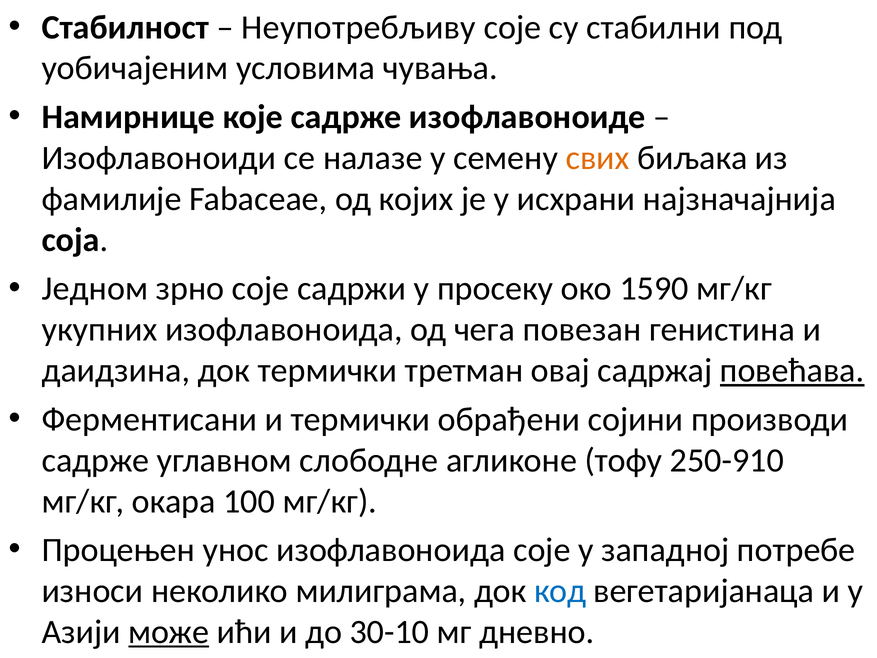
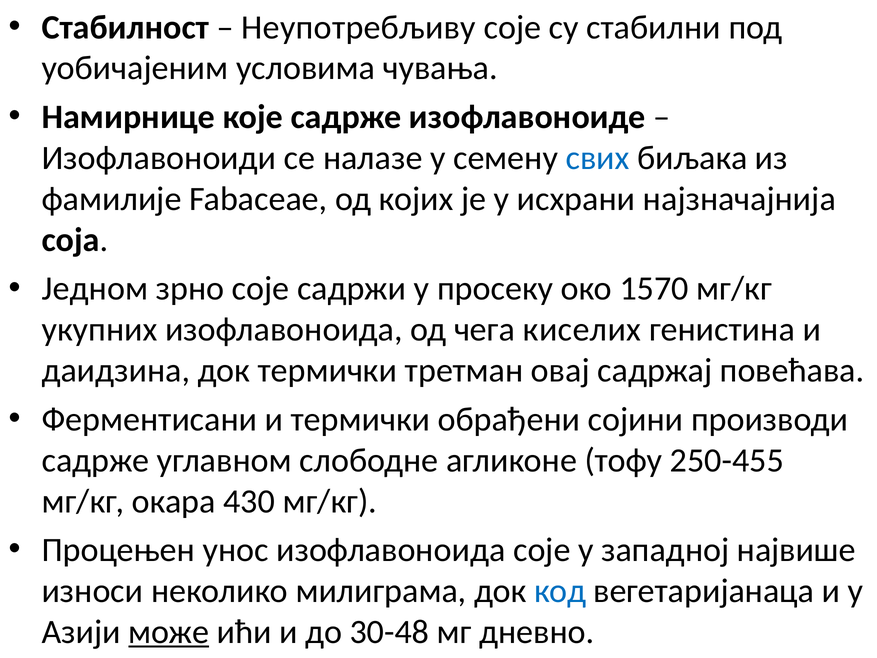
свих colour: orange -> blue (598, 158)
1590: 1590 -> 1570 (654, 289)
повезан: повезан -> киселих (582, 329)
повећава underline: present -> none (792, 370)
250-910: 250-910 -> 250-455 (727, 460)
100: 100 -> 430 (249, 501)
потребе: потребе -> највише (796, 550)
30-10: 30-10 -> 30-48 (389, 632)
